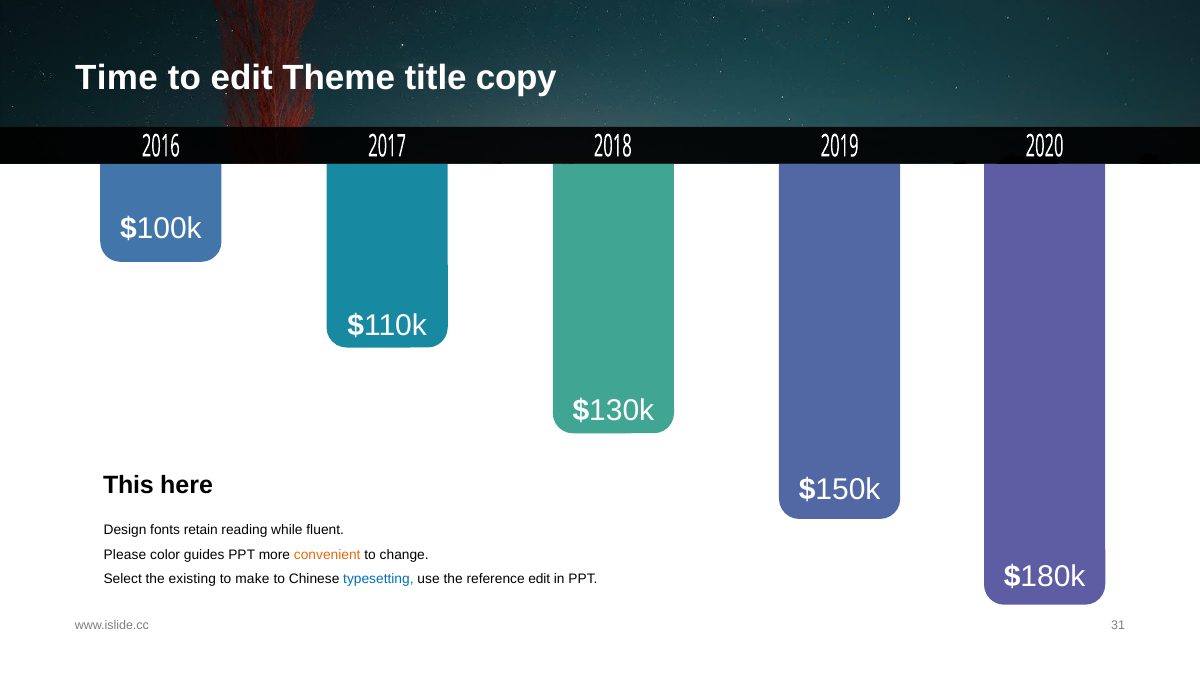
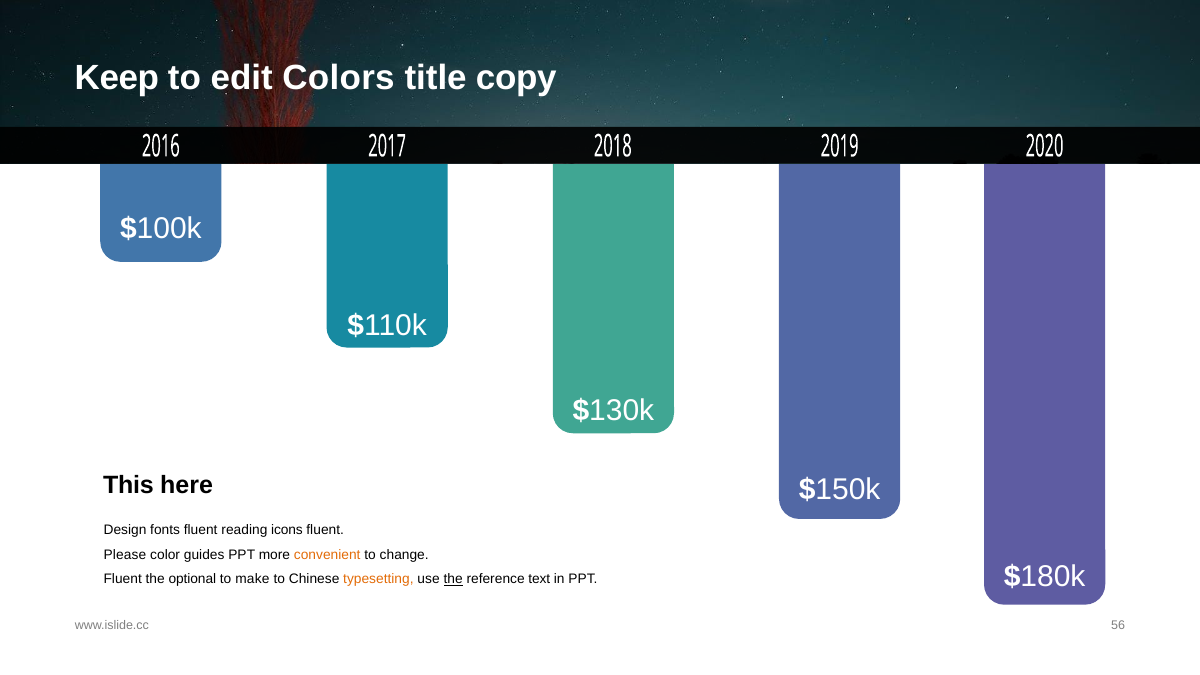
Time: Time -> Keep (117, 78)
Theme: Theme -> Colors (338, 78)
fonts retain: retain -> fluent (201, 530)
while: while -> icons (287, 530)
Select: Select -> Fluent (123, 579)
existing: existing -> optional (192, 579)
typesetting colour: blue -> orange (378, 579)
the underline: none -> present (453, 579)
reference edit: edit -> text (539, 579)
31: 31 -> 56 (1118, 625)
